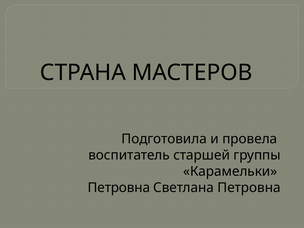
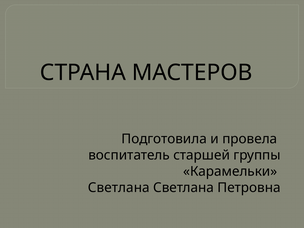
Петровна: Петровна -> Светлана (119, 188)
